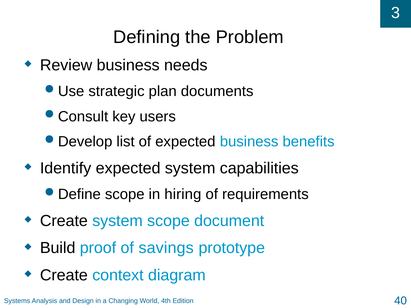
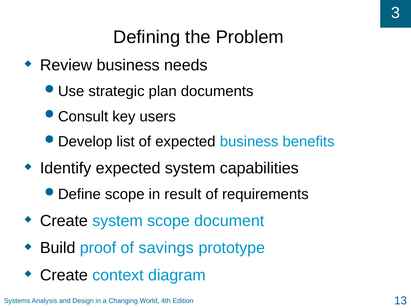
hiring: hiring -> result (183, 194)
40: 40 -> 13 (401, 301)
